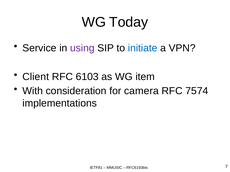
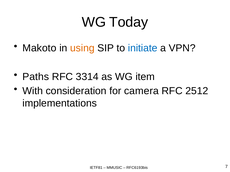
Service: Service -> Makoto (39, 48)
using colour: purple -> orange (82, 48)
Client: Client -> Paths (36, 77)
6103: 6103 -> 3314 (87, 77)
7574: 7574 -> 2512 (197, 91)
